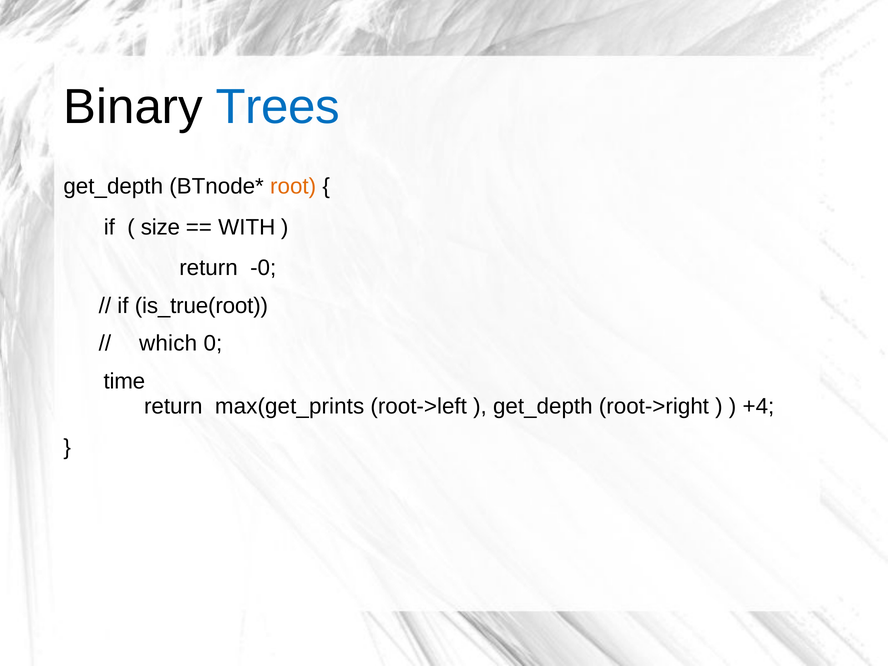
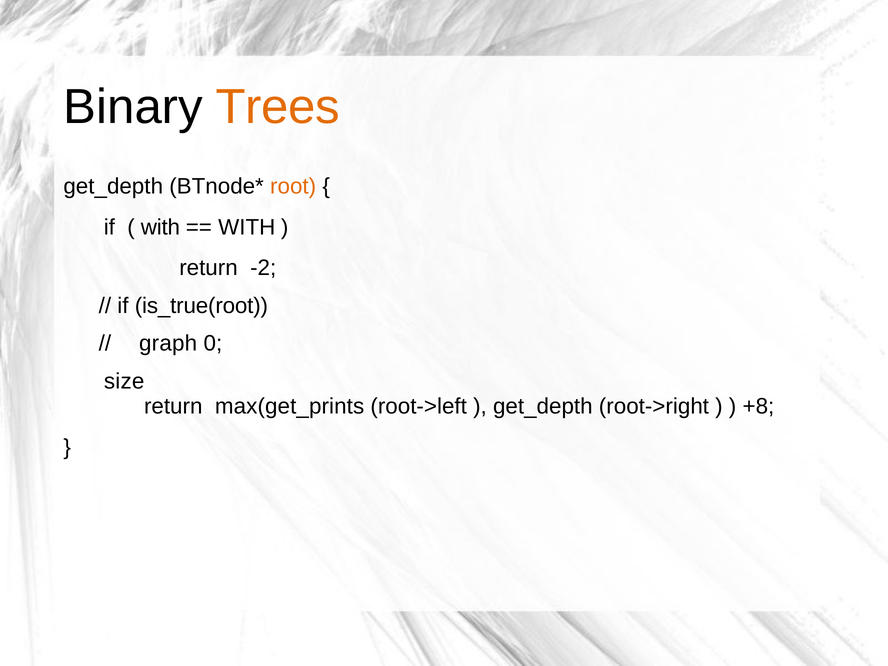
Trees colour: blue -> orange (278, 107)
size: size -> with (160, 227)
-0: -0 -> -2 (263, 268)
which: which -> graph (168, 343)
time: time -> size (124, 381)
+4: +4 -> +8 (758, 406)
